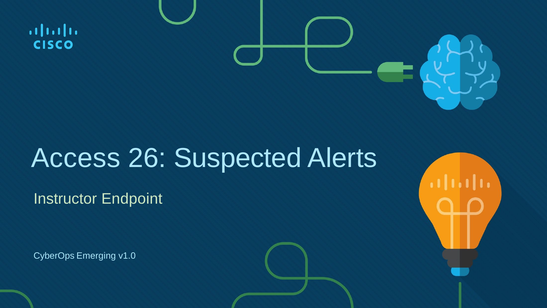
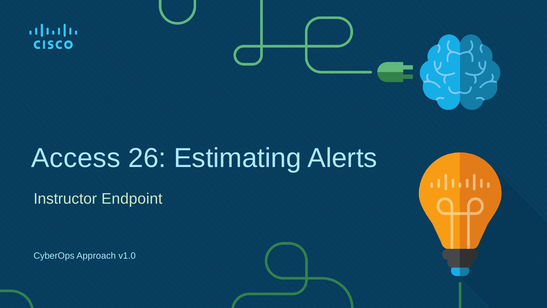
Suspected: Suspected -> Estimating (238, 158)
Emerging: Emerging -> Approach (96, 255)
